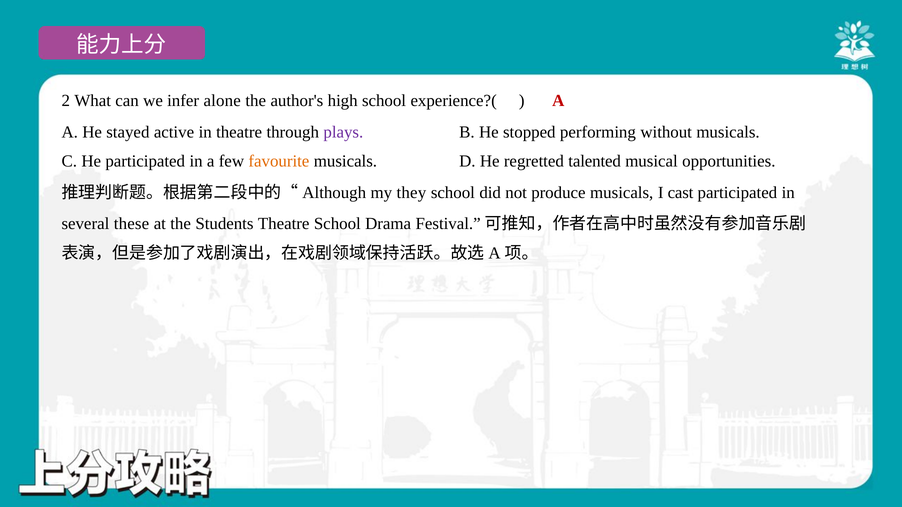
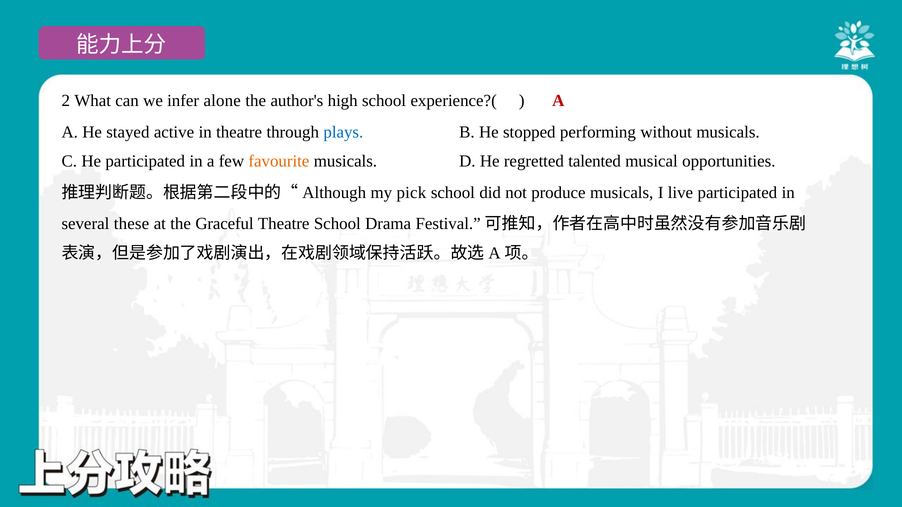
plays colour: purple -> blue (343, 132)
they: they -> pick (411, 193)
cast: cast -> live (680, 193)
Students: Students -> Graceful (224, 224)
